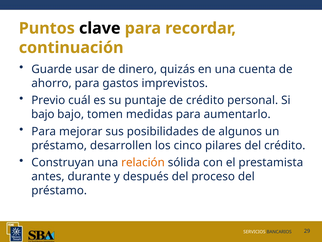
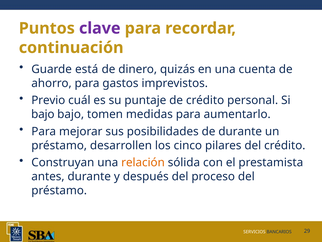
clave colour: black -> purple (100, 28)
usar: usar -> está (87, 69)
de algunos: algunos -> durante (240, 131)
